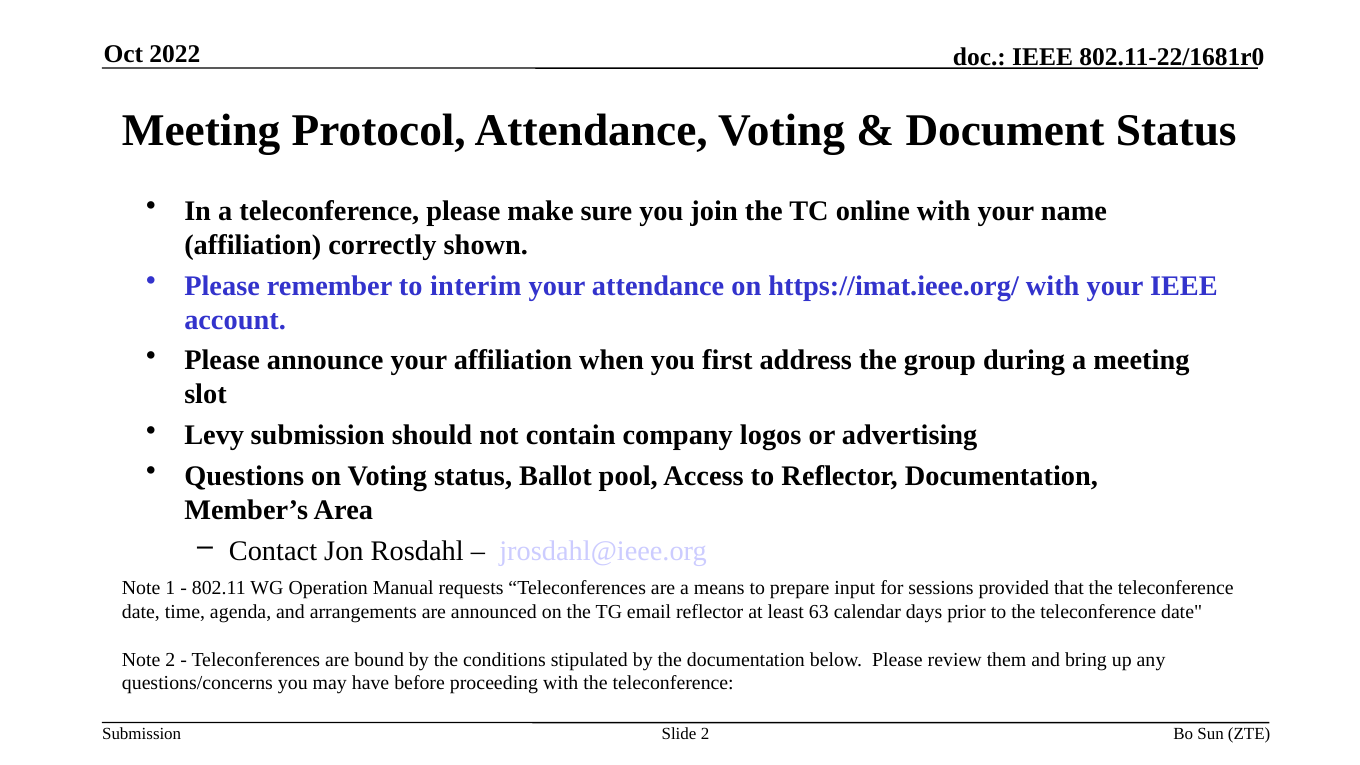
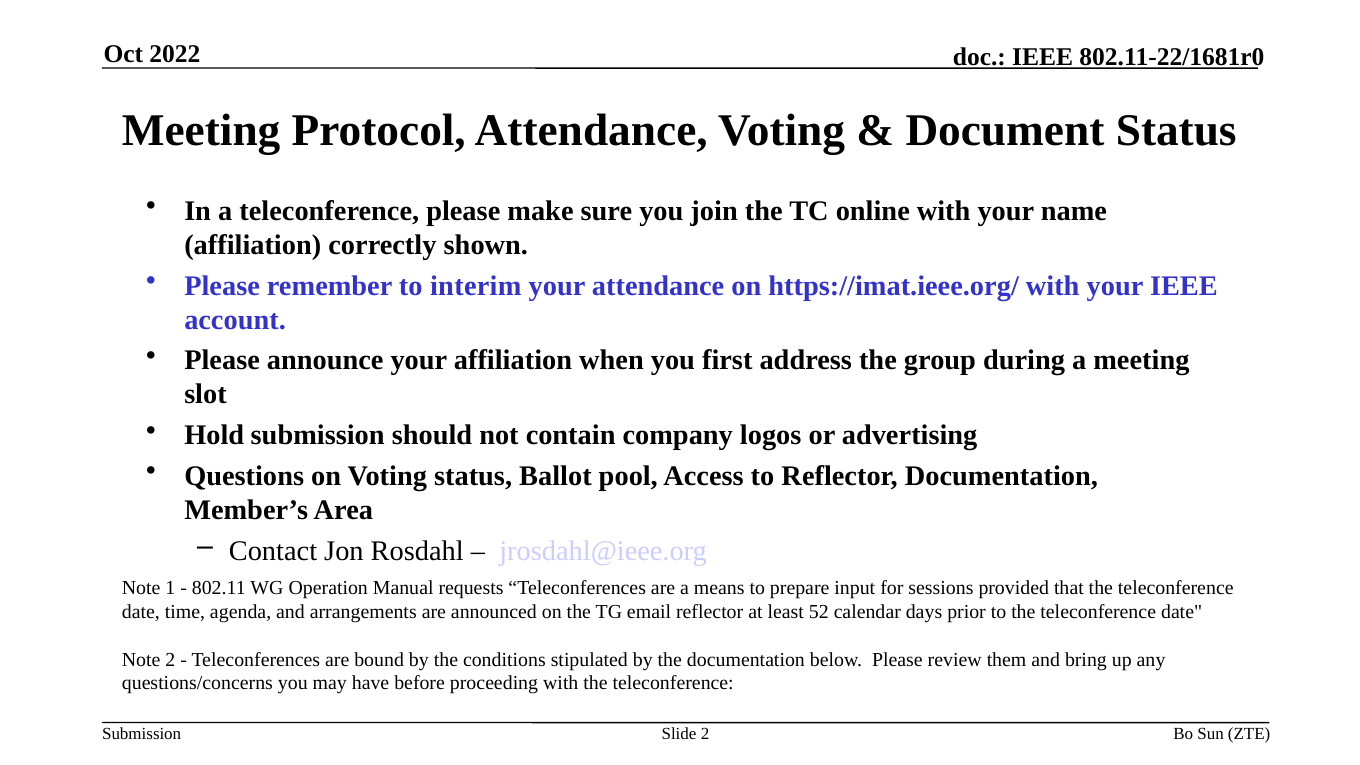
Levy: Levy -> Hold (214, 435)
63: 63 -> 52 (819, 612)
